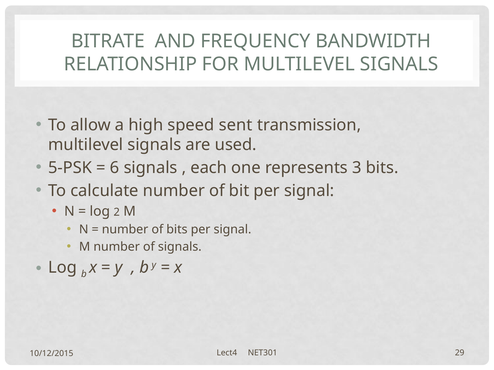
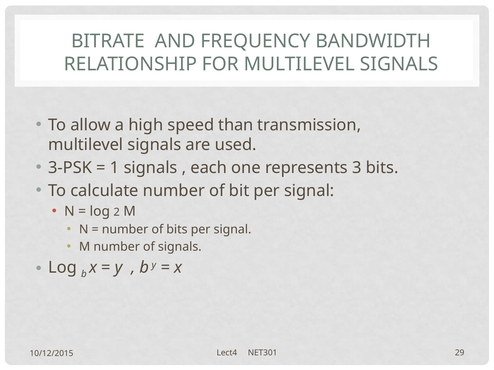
sent: sent -> than (236, 125)
5-PSK: 5-PSK -> 3-PSK (70, 168)
6: 6 -> 1 (115, 168)
